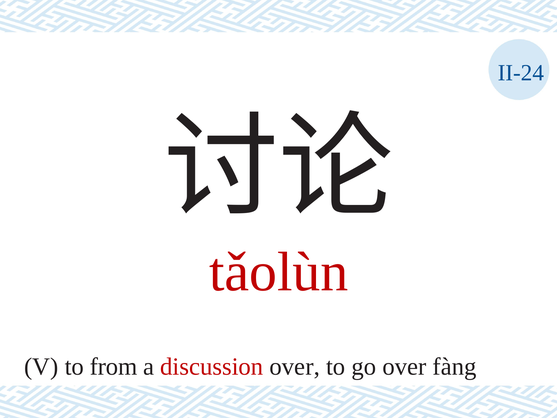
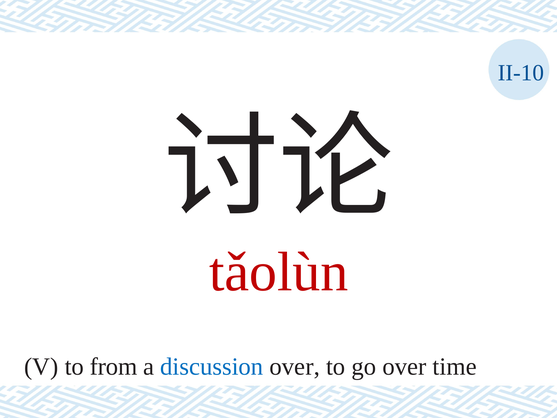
II-24: II-24 -> II-10 (521, 73)
discussion colour: red -> blue (212, 367)
fàng: fàng -> time (455, 367)
